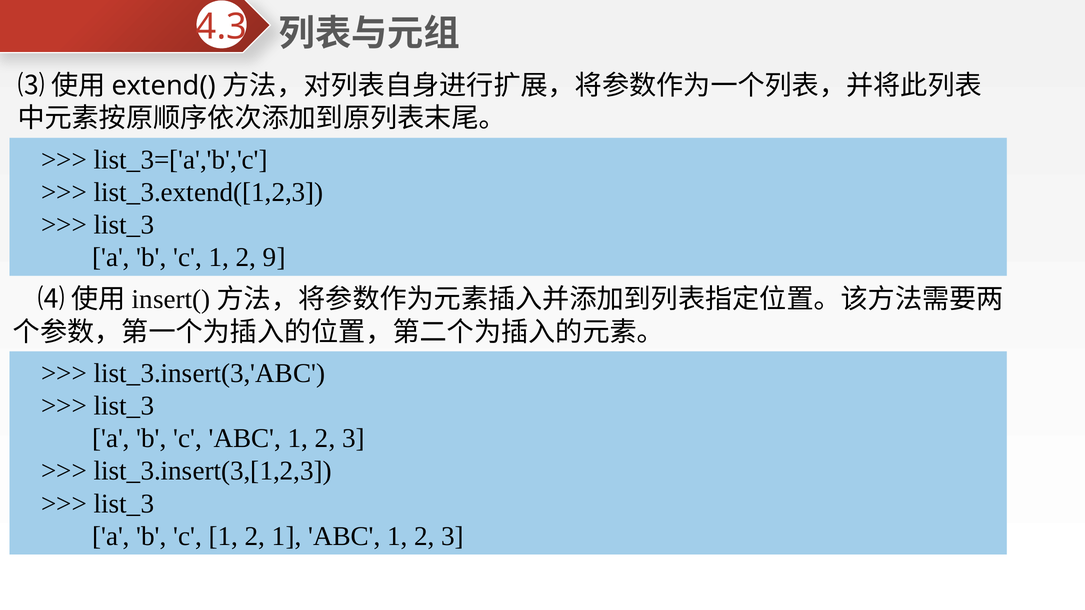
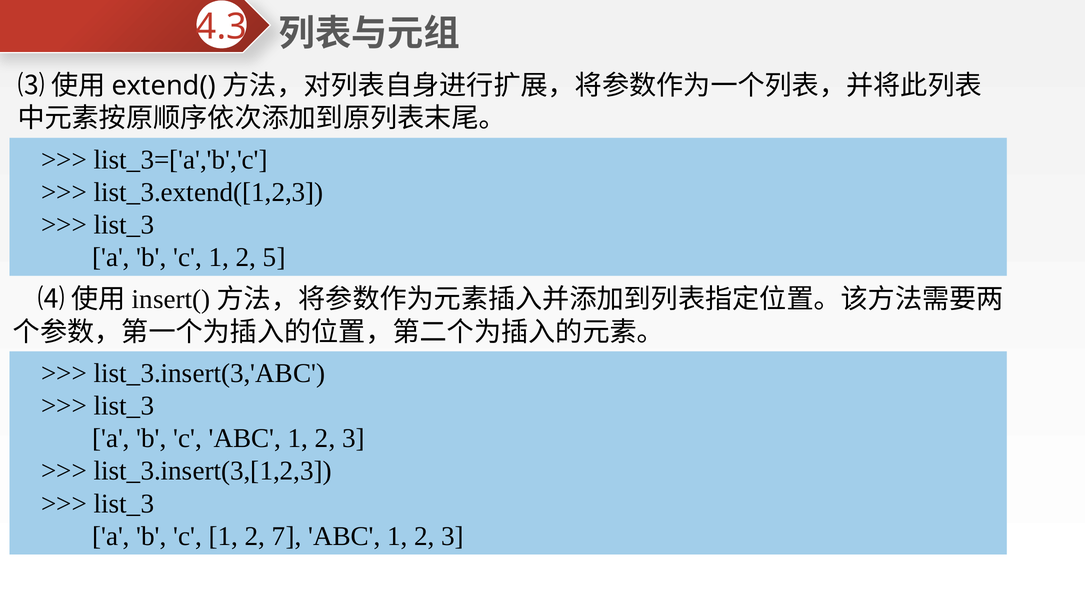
9: 9 -> 5 (274, 258)
2 1: 1 -> 7 (287, 536)
